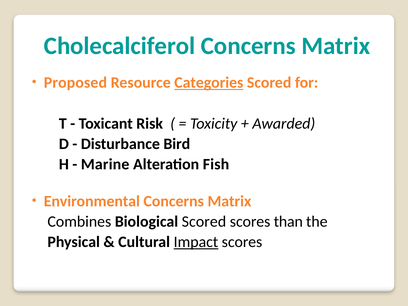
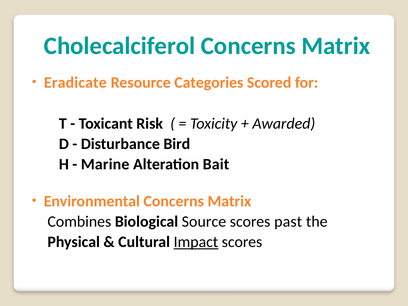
Proposed: Proposed -> Eradicate (75, 83)
Categories underline: present -> none (209, 83)
Fish: Fish -> Bait (216, 164)
Biological Scored: Scored -> Source (204, 222)
than: than -> past (288, 222)
